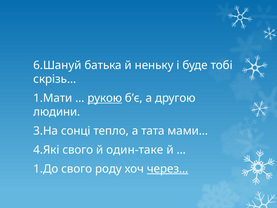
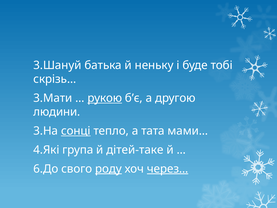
6.Шануй: 6.Шануй -> 3.Шануй (57, 65)
1.Мати: 1.Мати -> 3.Мати (53, 98)
сонці underline: none -> present (76, 131)
4.Які свого: свого -> група (78, 150)
один-таке: один-таке -> дітей-таке (135, 150)
1.До: 1.До -> 6.До (46, 169)
роду underline: none -> present (108, 169)
